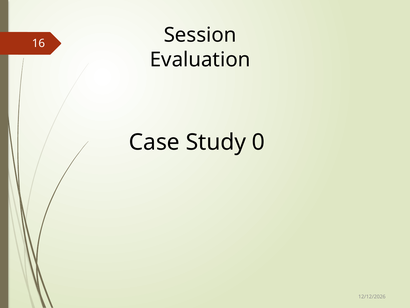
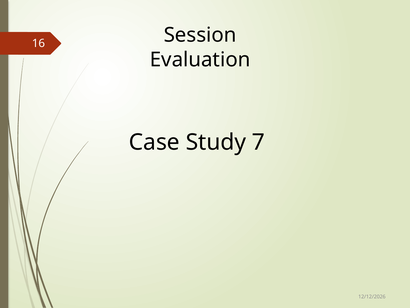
0: 0 -> 7 (258, 142)
